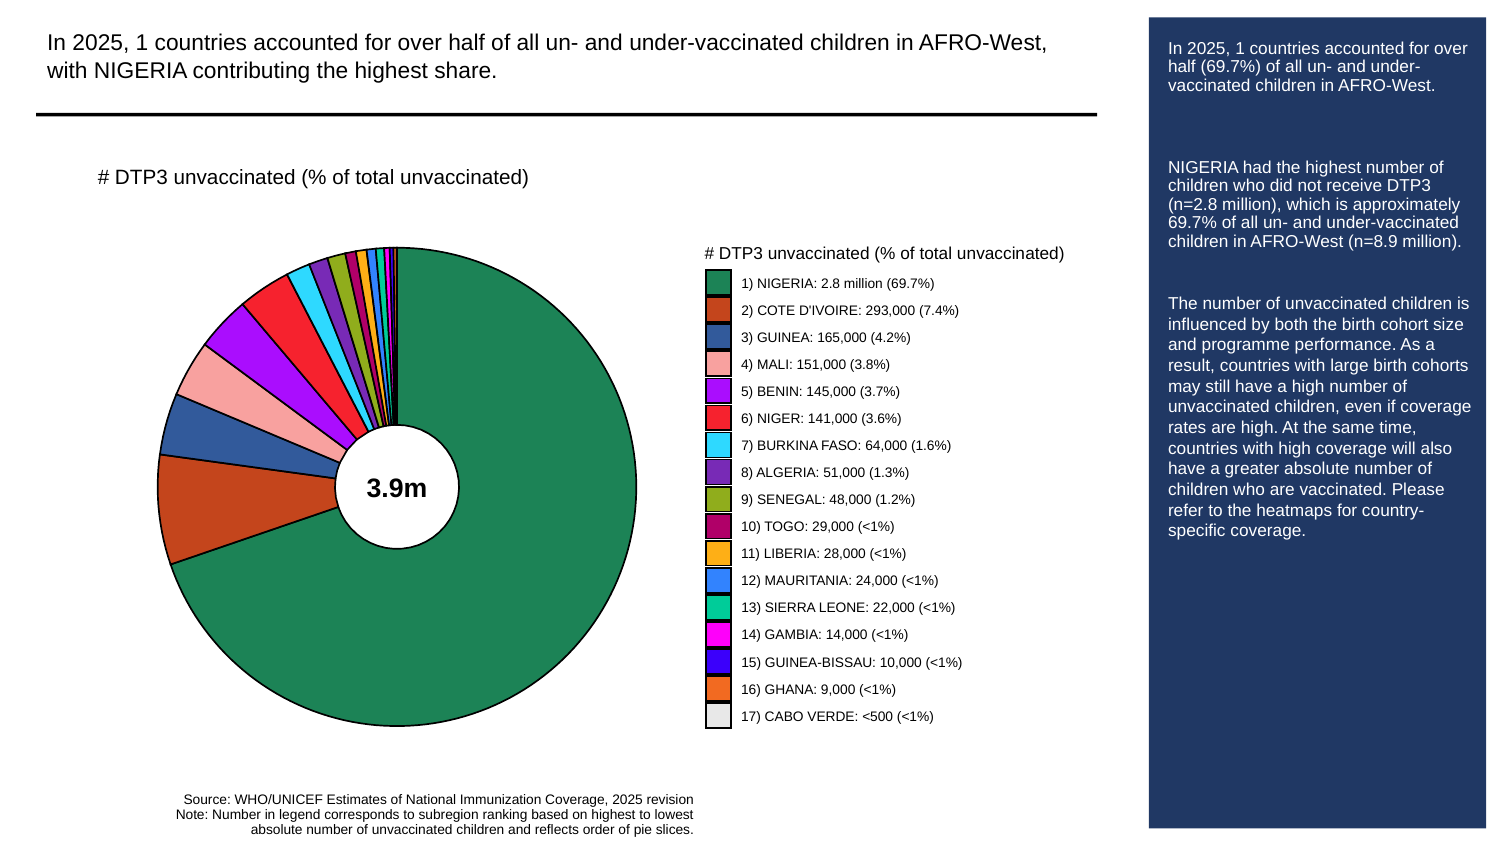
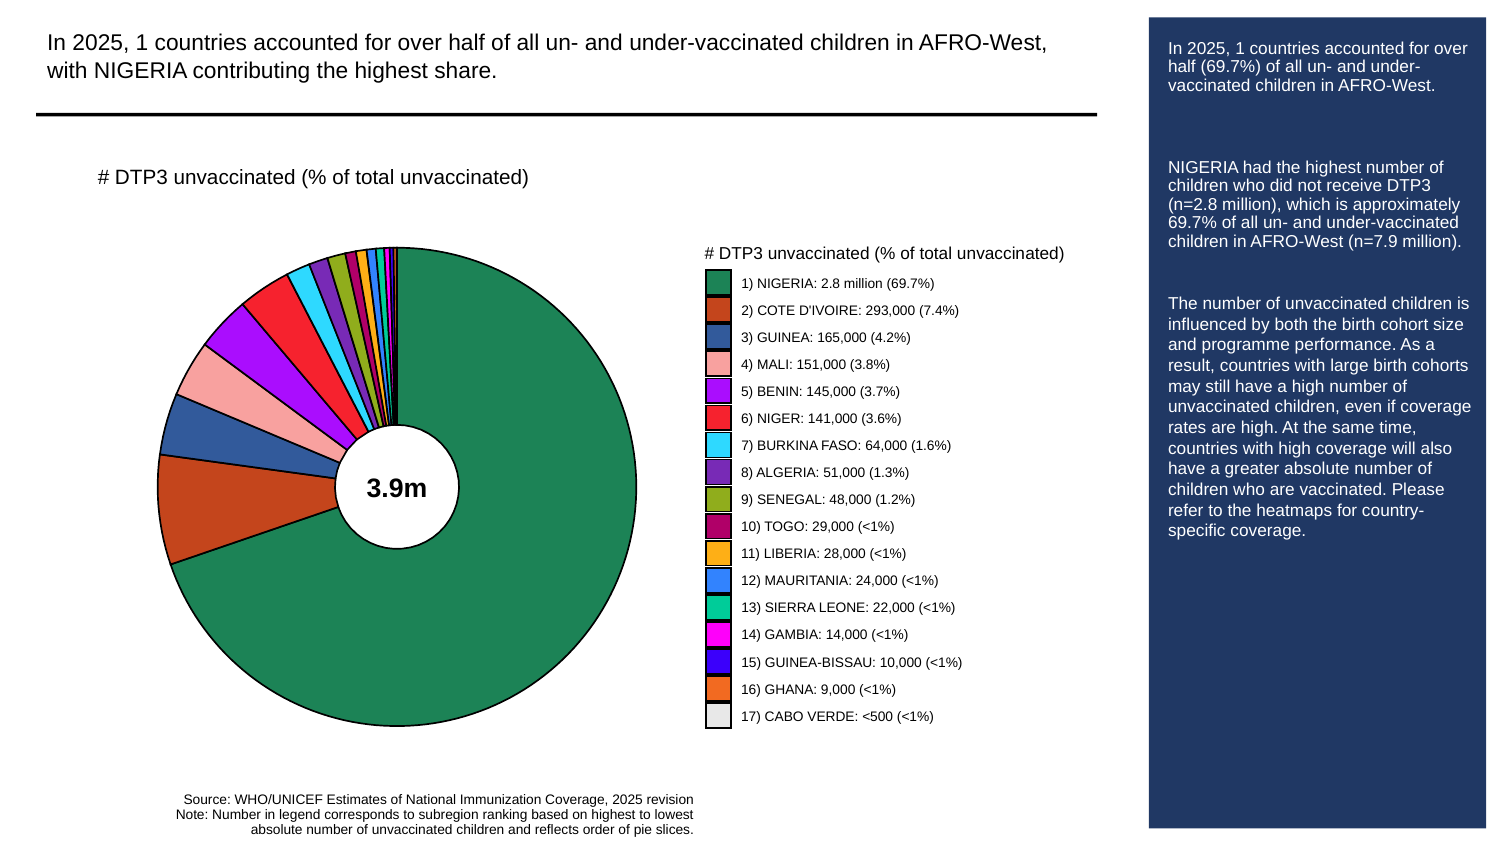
n=8.9: n=8.9 -> n=7.9 (1373, 242)
